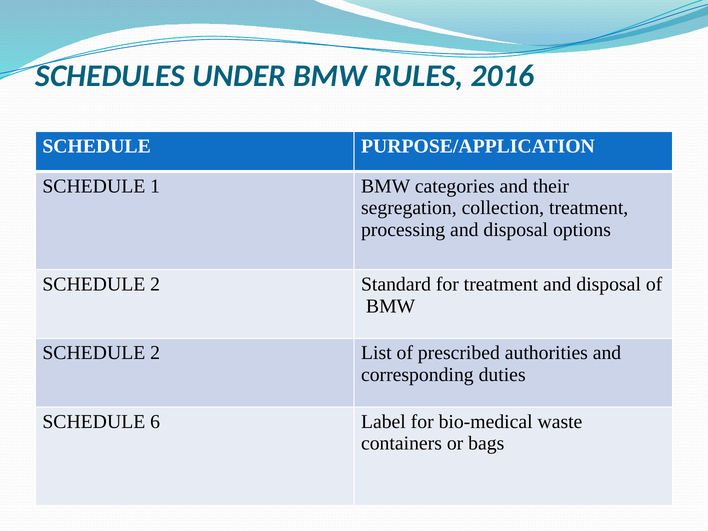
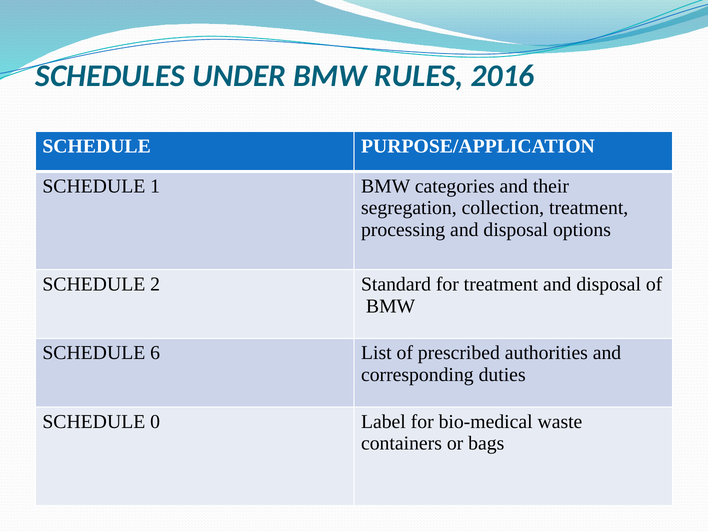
2: 2 -> 6 (155, 353)
6: 6 -> 0 (155, 422)
